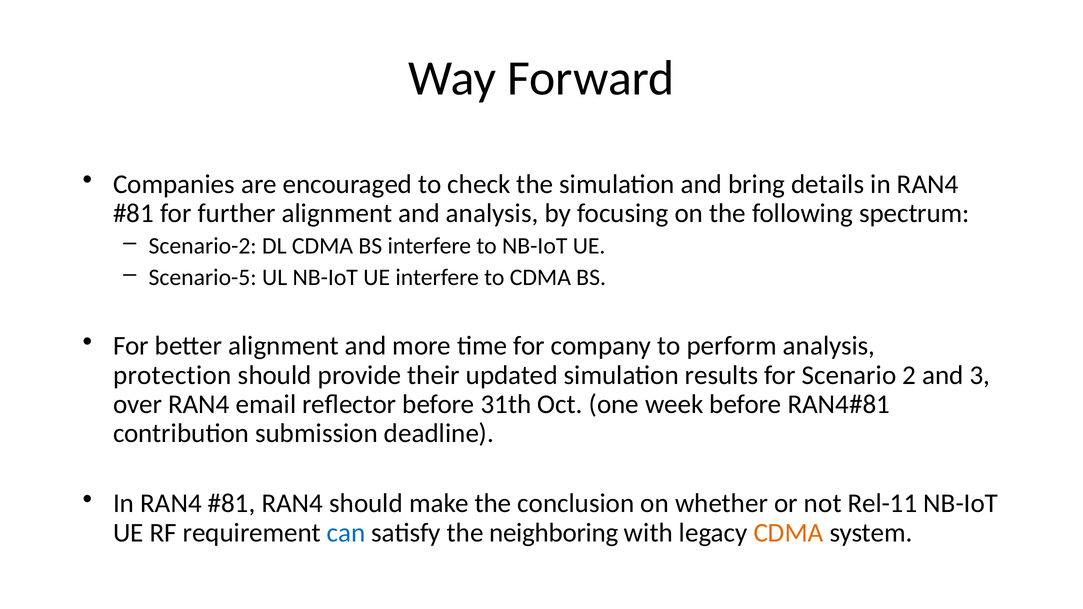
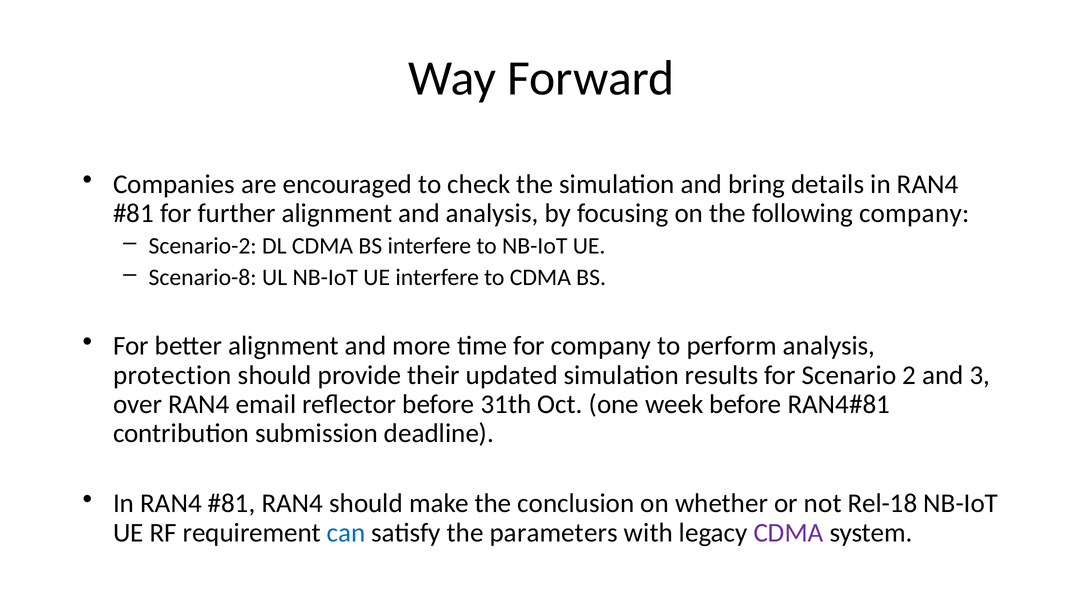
following spectrum: spectrum -> company (914, 214)
Scenario-5: Scenario-5 -> Scenario-8 (203, 278)
Rel-11: Rel-11 -> Rel-18 (882, 504)
neighboring: neighboring -> parameters (554, 533)
CDMA colour: orange -> purple (788, 533)
